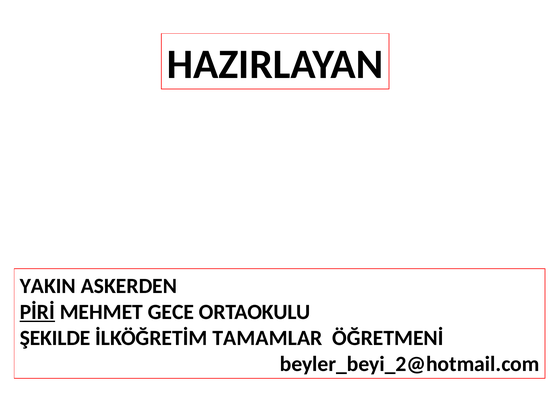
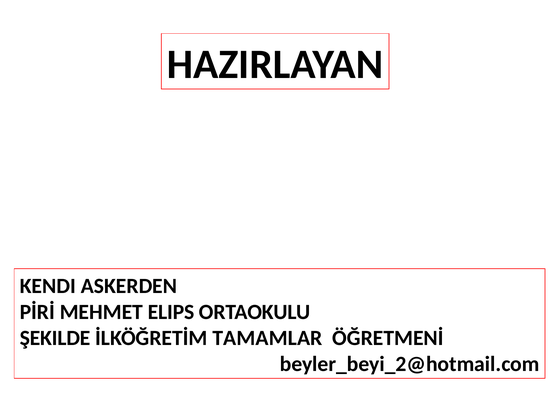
YAKIN: YAKIN -> KENDI (48, 286)
PİRİ underline: present -> none (37, 312)
GECE: GECE -> ELIPS (171, 312)
